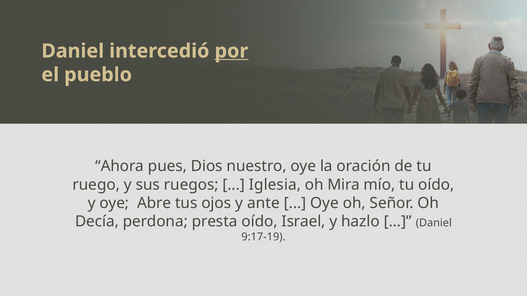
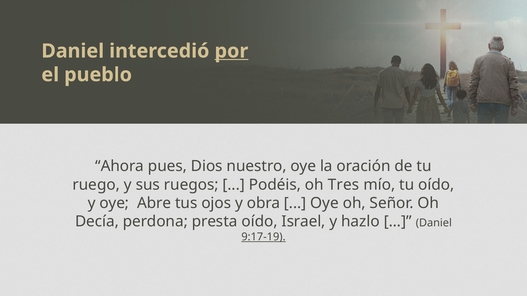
Iglesia: Iglesia -> Podéis (275, 185)
Mira: Mira -> Tres (344, 185)
ante: ante -> obra (264, 203)
9:17-19 underline: none -> present (263, 237)
